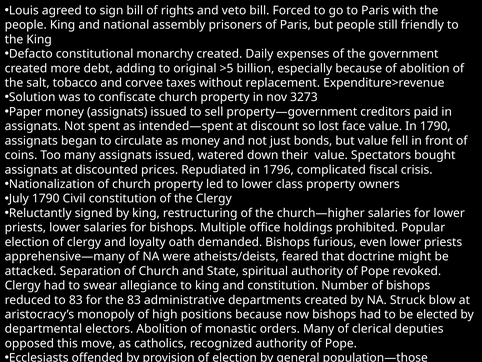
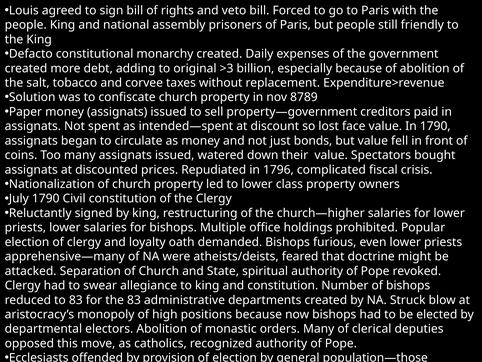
>5: >5 -> >3 (227, 68)
3273: 3273 -> 8789 (304, 97)
